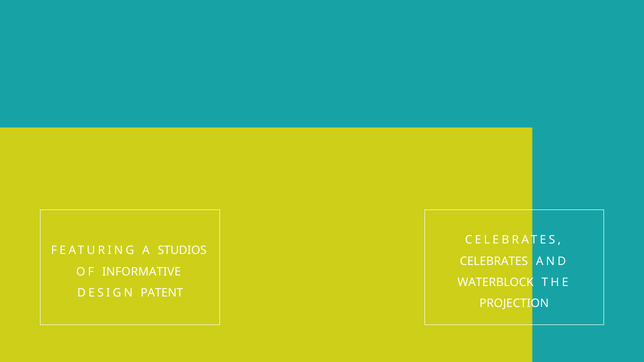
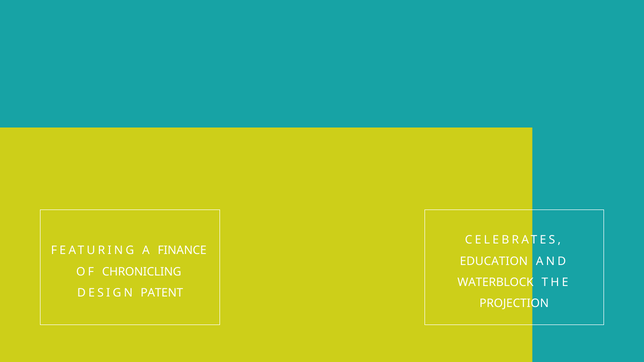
STUDIOS: STUDIOS -> FINANCE (182, 251)
CELEBRATES: CELEBRATES -> EDUCATION (494, 261)
INFORMATIVE: INFORMATIVE -> CHRONICLING (142, 272)
